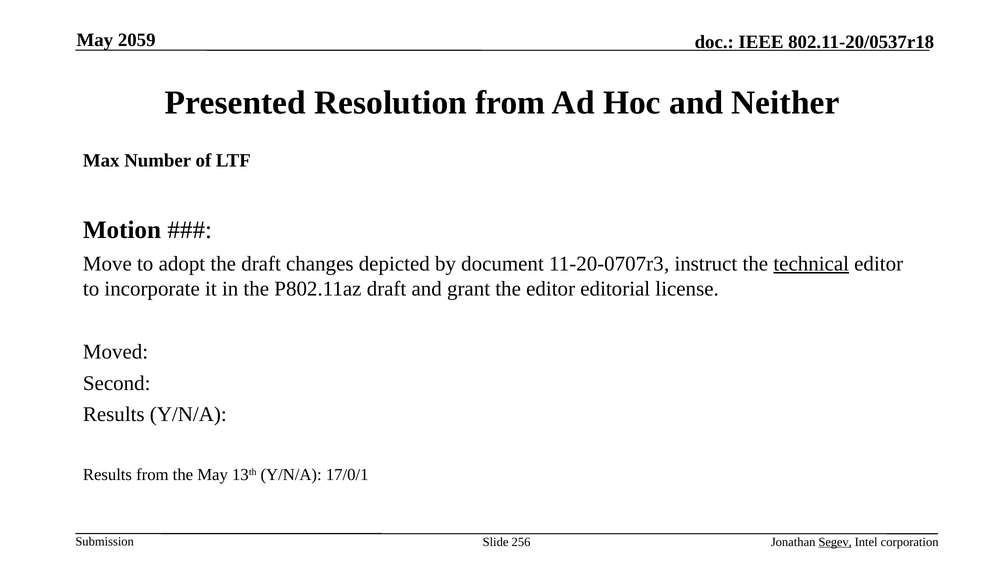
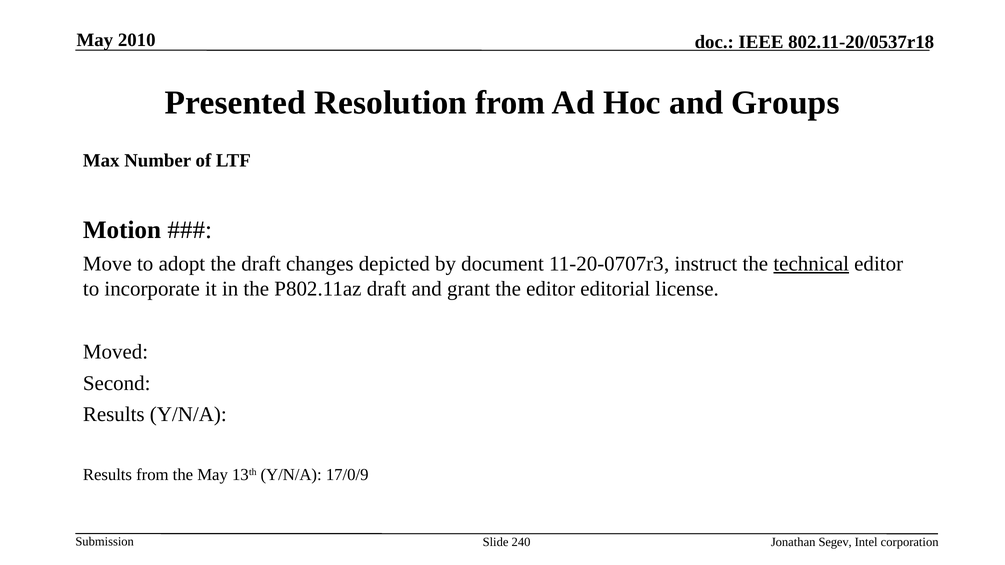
2059: 2059 -> 2010 (137, 40)
Neither: Neither -> Groups (785, 103)
17/0/1: 17/0/1 -> 17/0/9 (347, 475)
256: 256 -> 240 (521, 542)
Segev underline: present -> none (835, 542)
